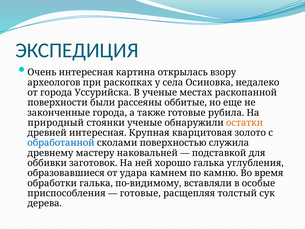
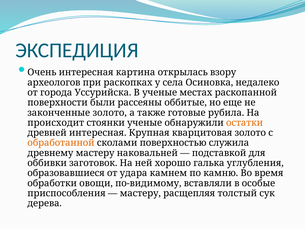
законченные города: города -> золото (110, 113)
природный: природный -> происходит (56, 123)
обработанной colour: blue -> orange (61, 143)
обработки галька: галька -> овощи (96, 183)
готовые: готовые -> мастеру (140, 193)
